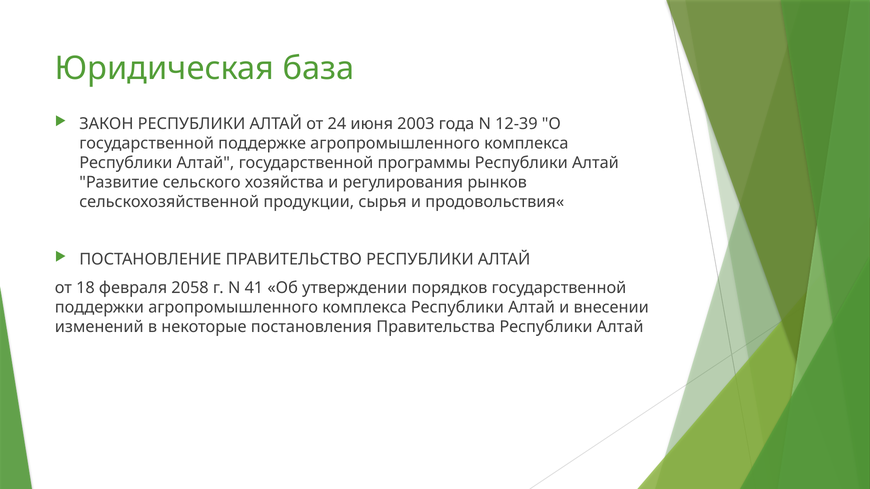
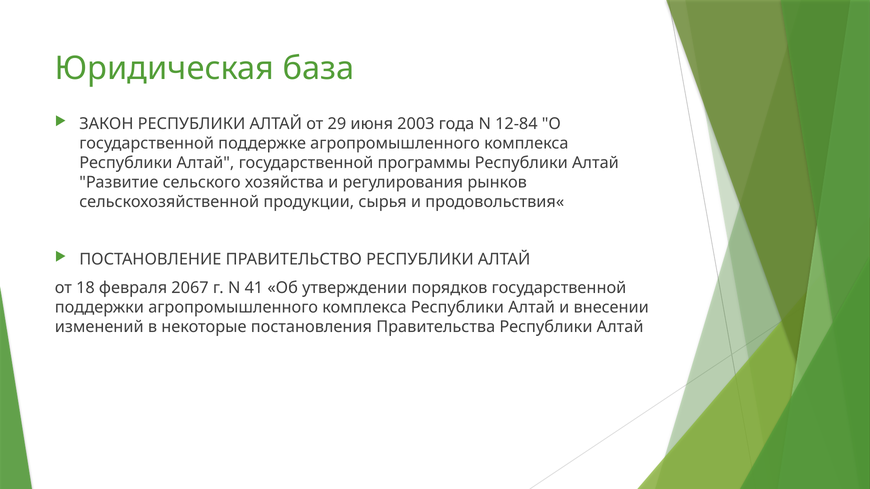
24: 24 -> 29 (337, 124)
12-39: 12-39 -> 12-84 (516, 124)
2058: 2058 -> 2067 (190, 288)
